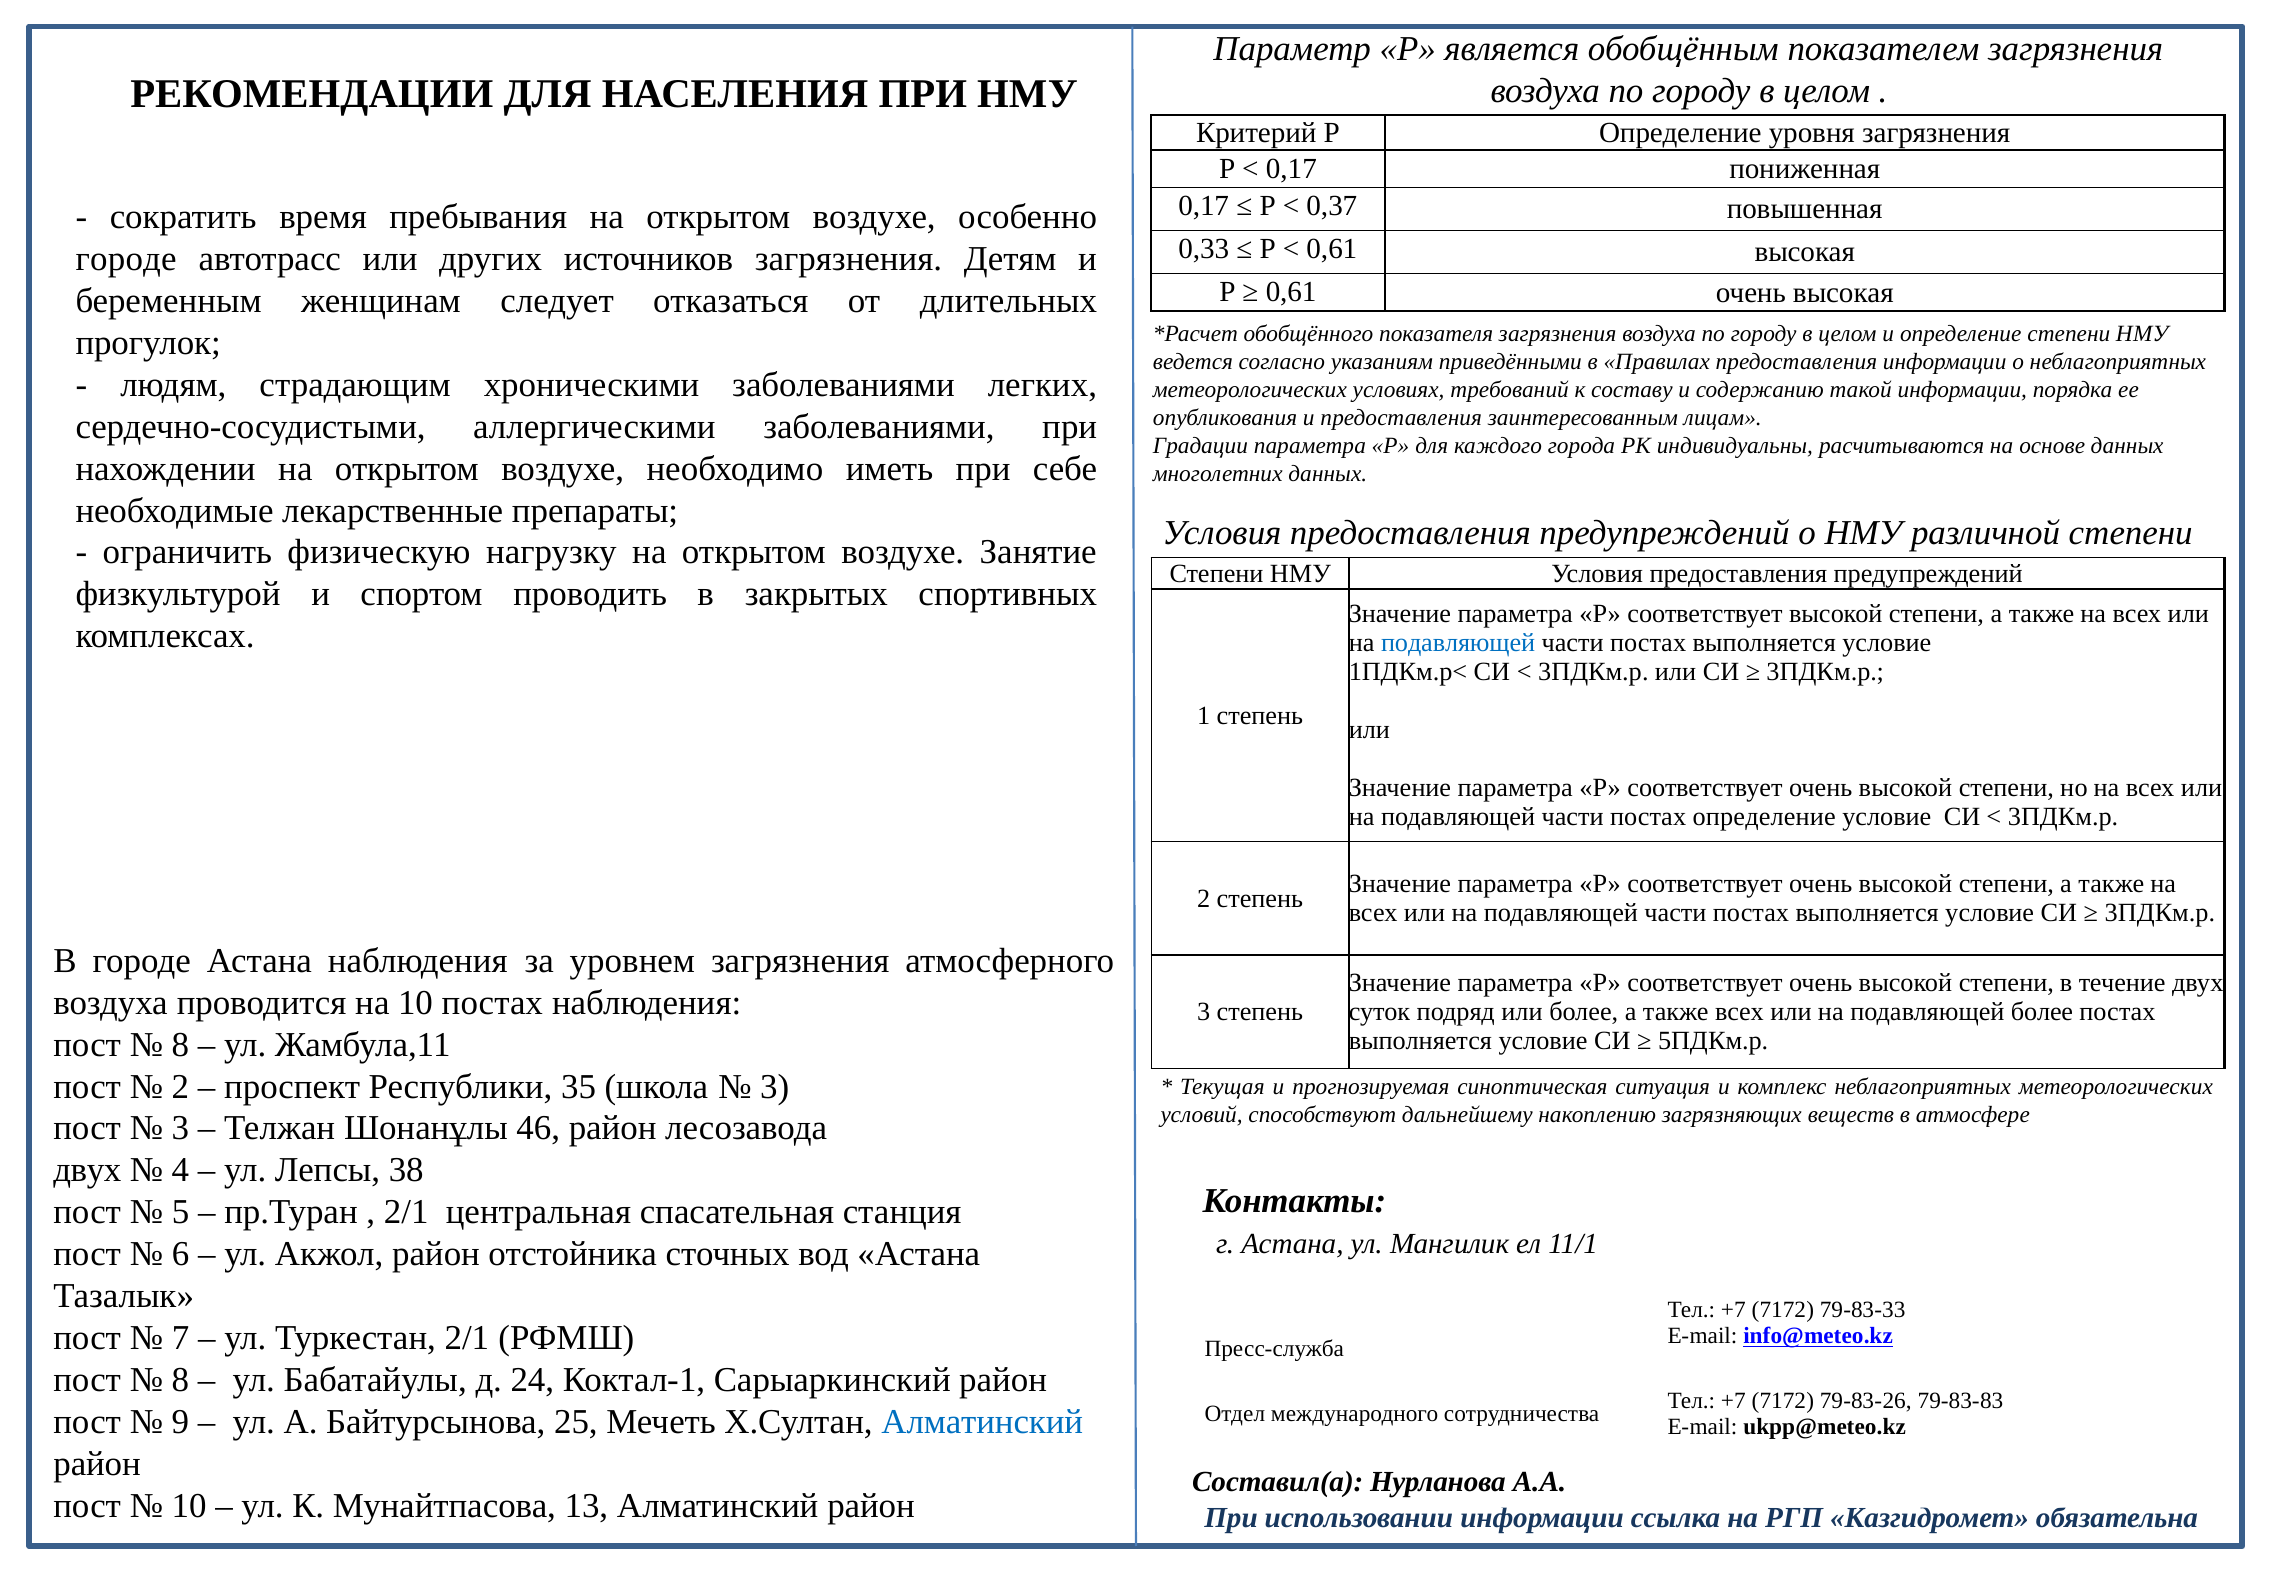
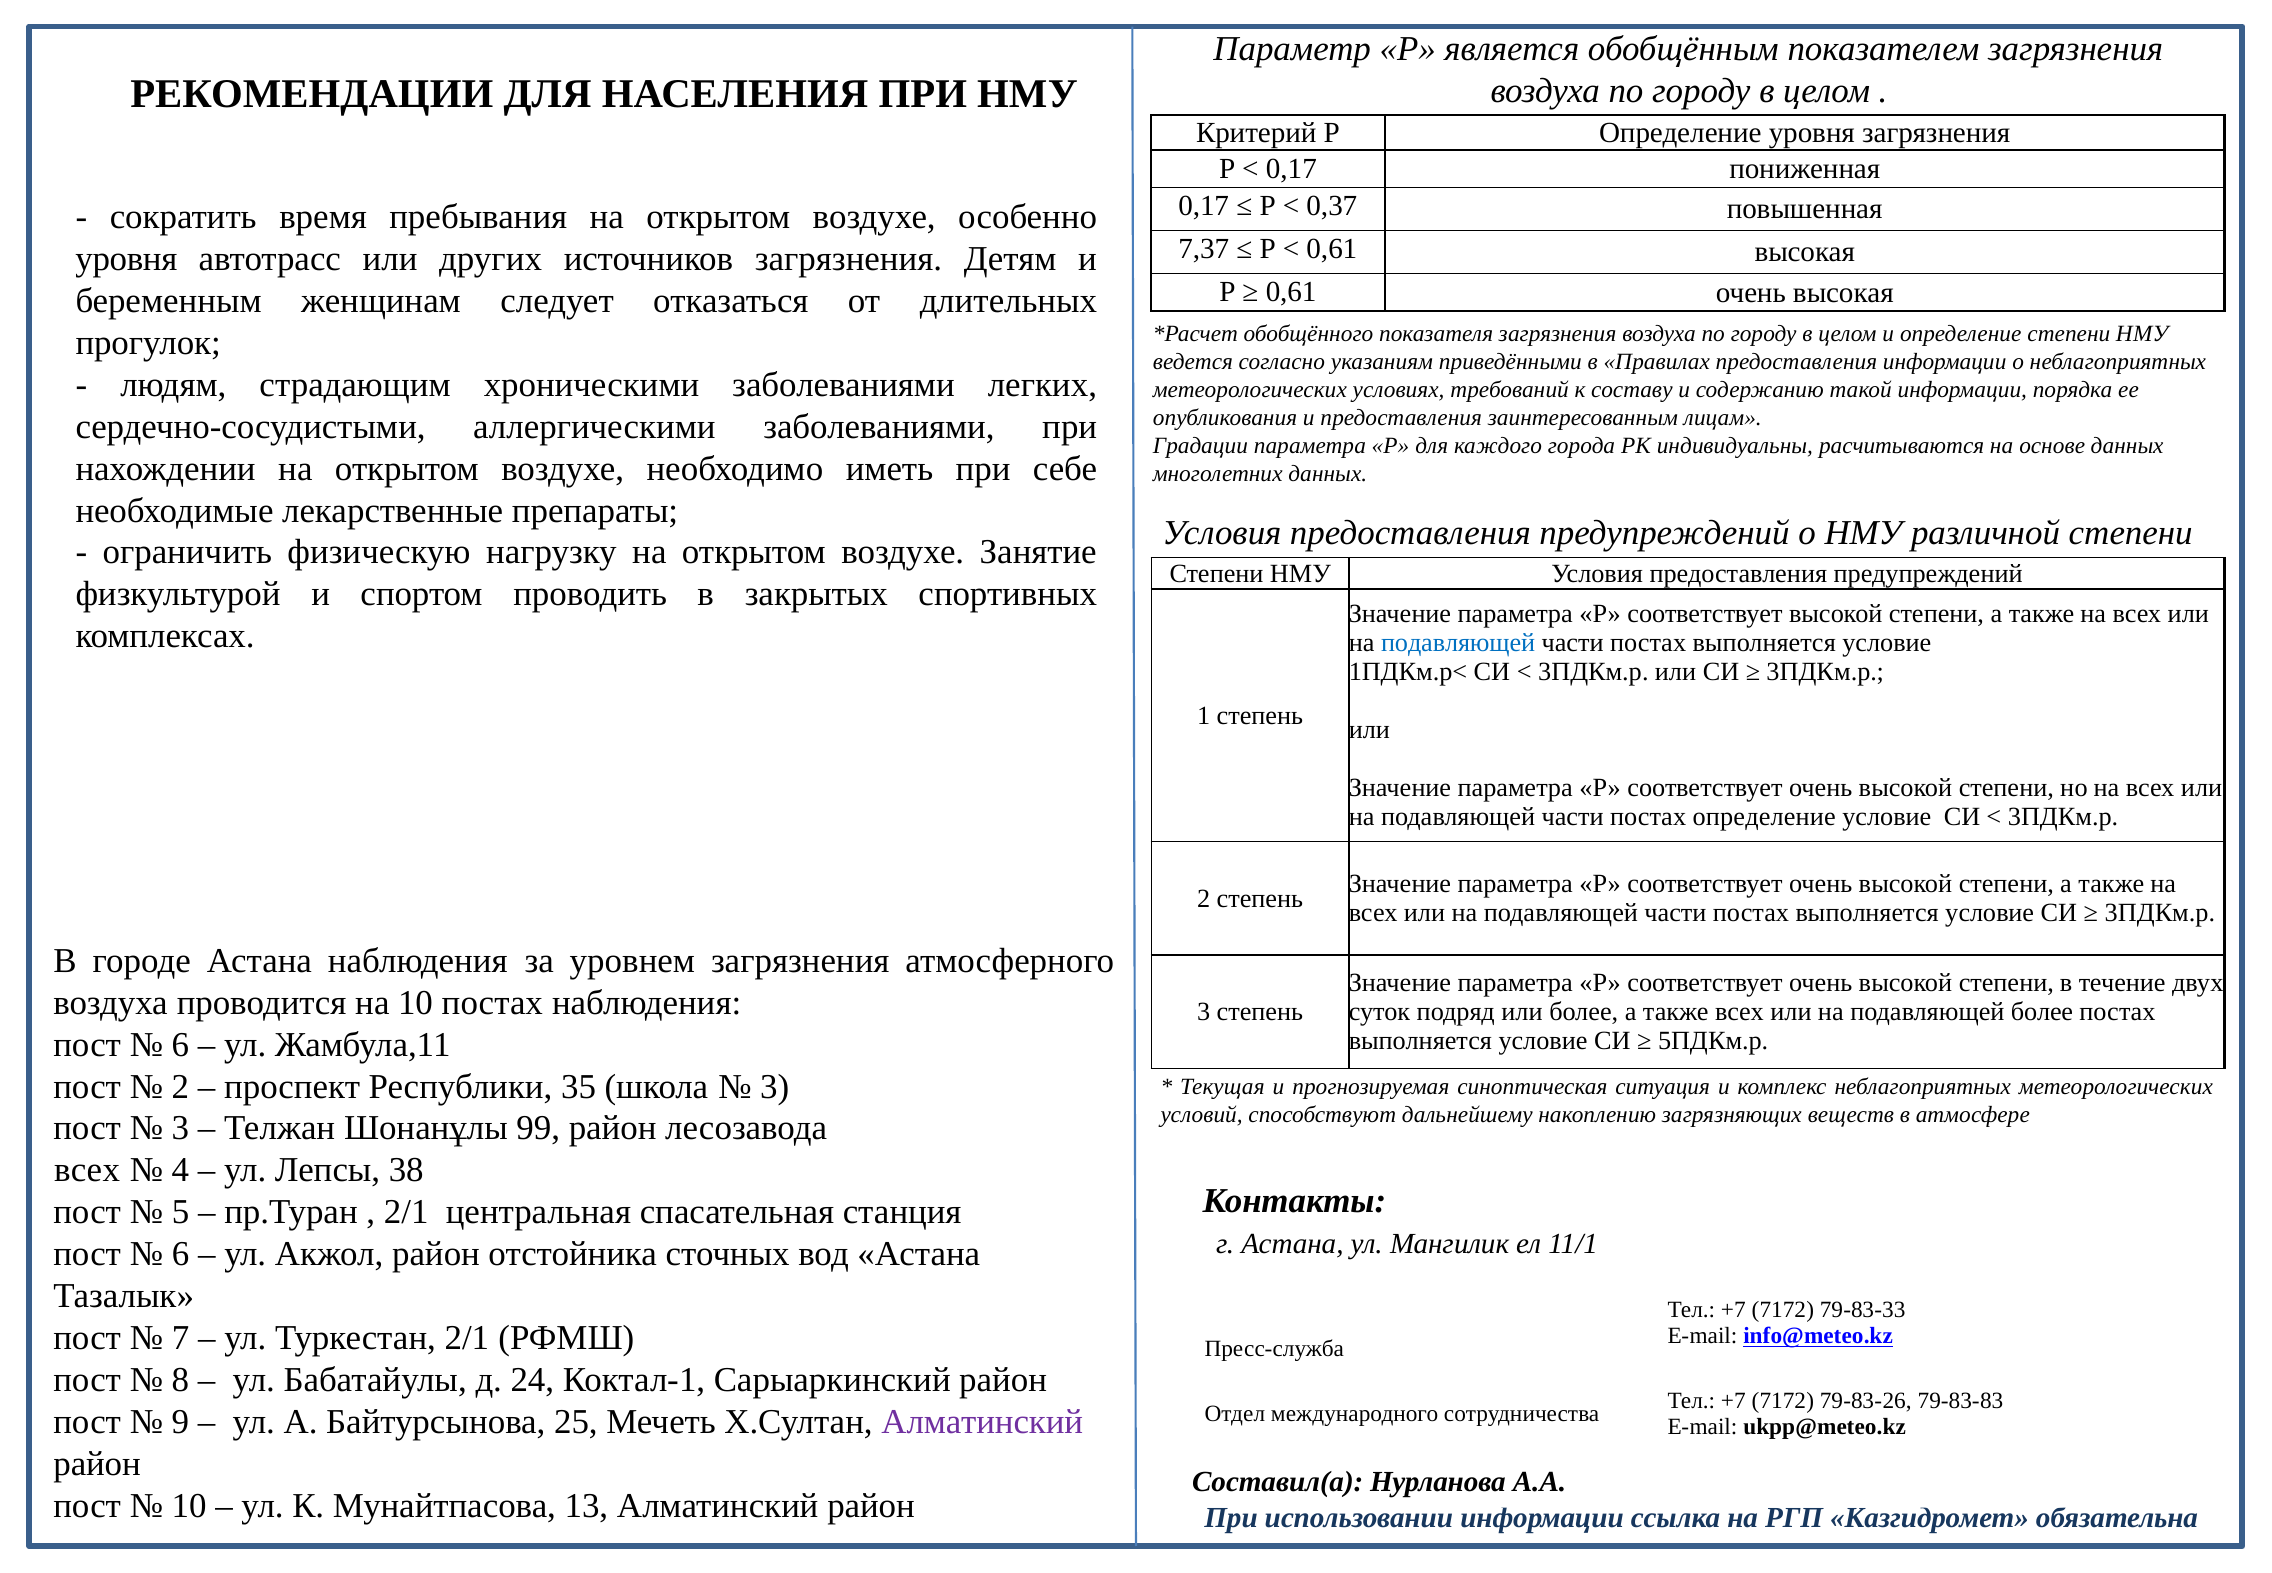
0,33: 0,33 -> 7,37 (1204, 249)
городе: городе -> уровня (126, 259)
8: 8 -> 6 (180, 1045)
46: 46 -> 99 (538, 1128)
двух: двух -> всех (87, 1170)
Алматинский colour: blue -> purple (982, 1422)
